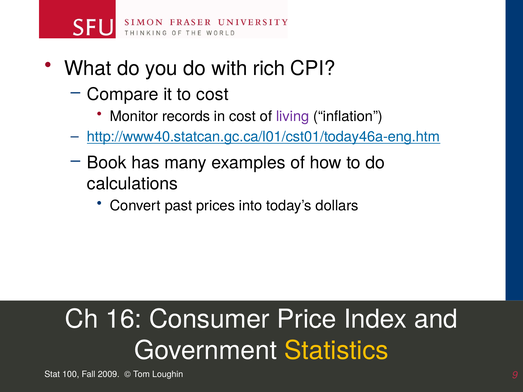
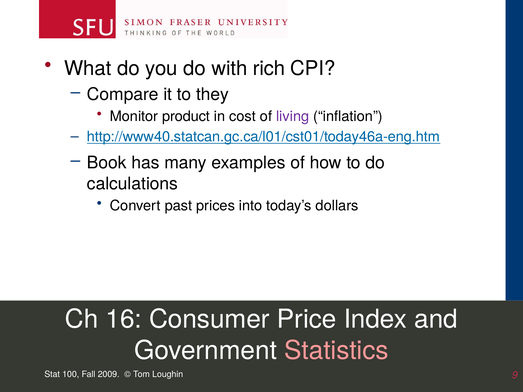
to cost: cost -> they (213, 95)
records: records -> product (186, 116)
Statistics colour: yellow -> pink (336, 351)
